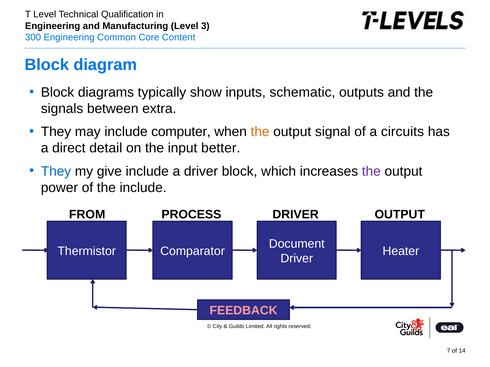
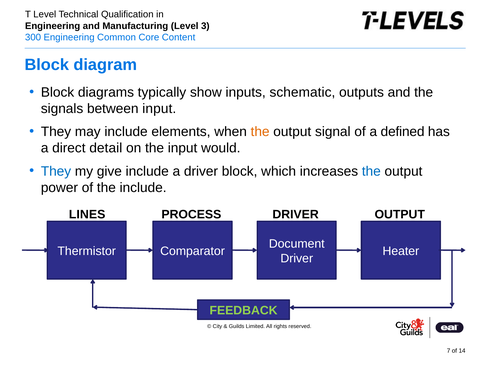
between extra: extra -> input (159, 109)
computer: computer -> elements (181, 132)
circuits: circuits -> defined (403, 132)
better: better -> would (221, 148)
the colour: purple -> blue (371, 171)
FROM: FROM -> LINES (87, 215)
FEEDBACK colour: pink -> light green (244, 311)
